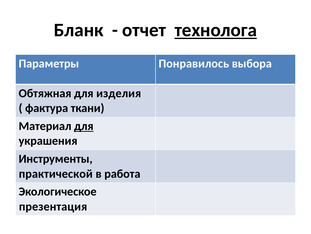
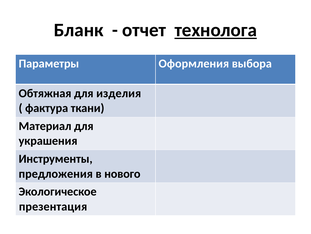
Понравилось: Понравилось -> Оформления (194, 63)
для underline: present -> none (84, 126)
практической: практической -> предложения (56, 173)
работа: работа -> нового (122, 173)
